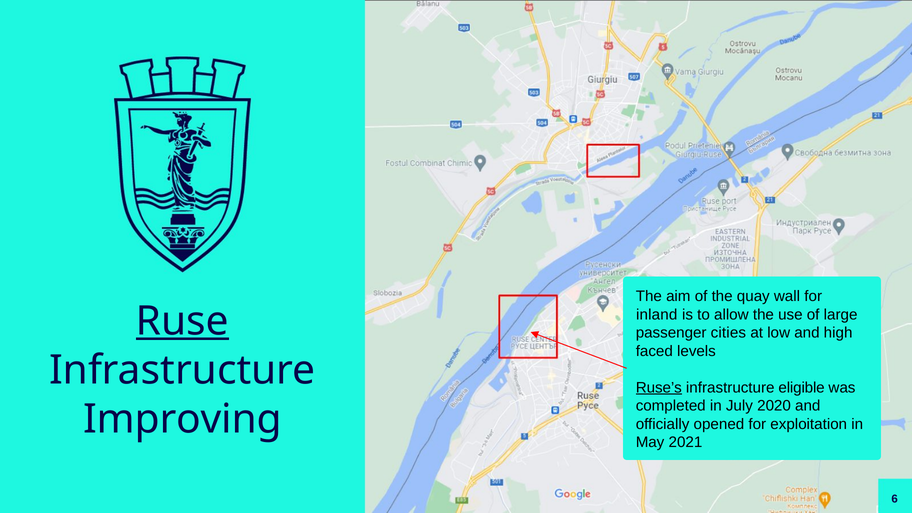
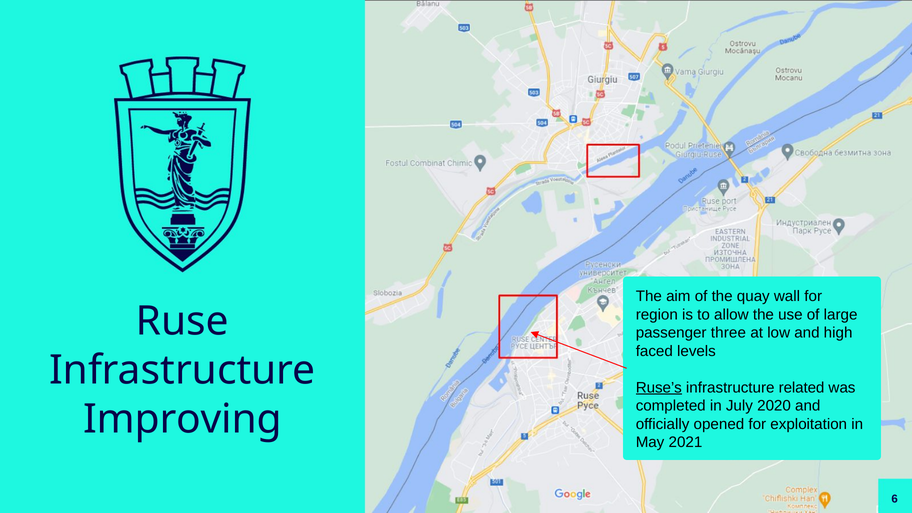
inland: inland -> region (657, 315)
Ruse underline: present -> none (182, 321)
cities: cities -> three (728, 333)
eligible: eligible -> related (802, 388)
